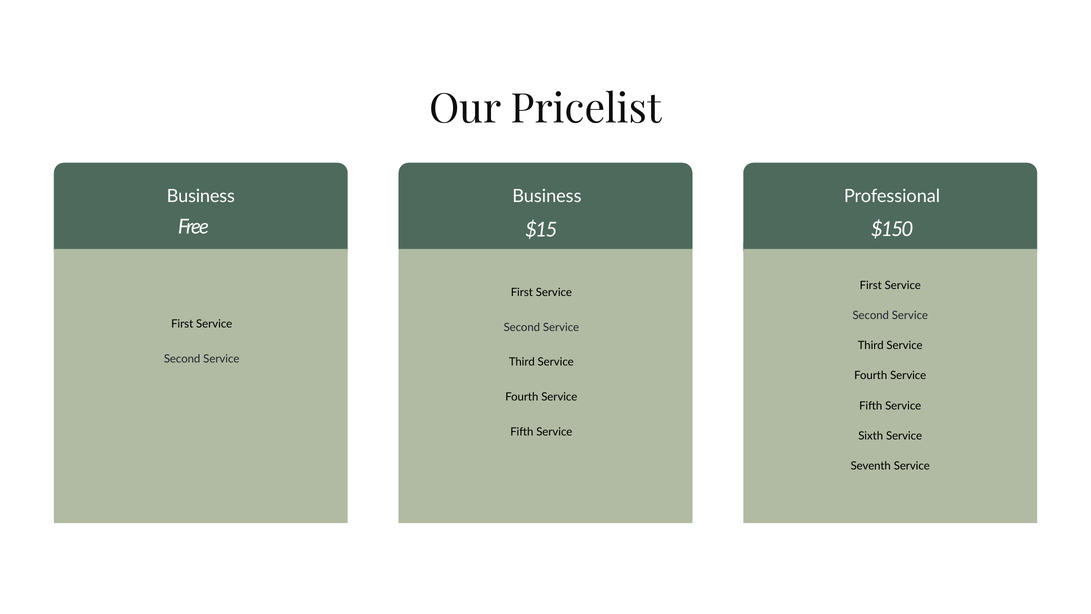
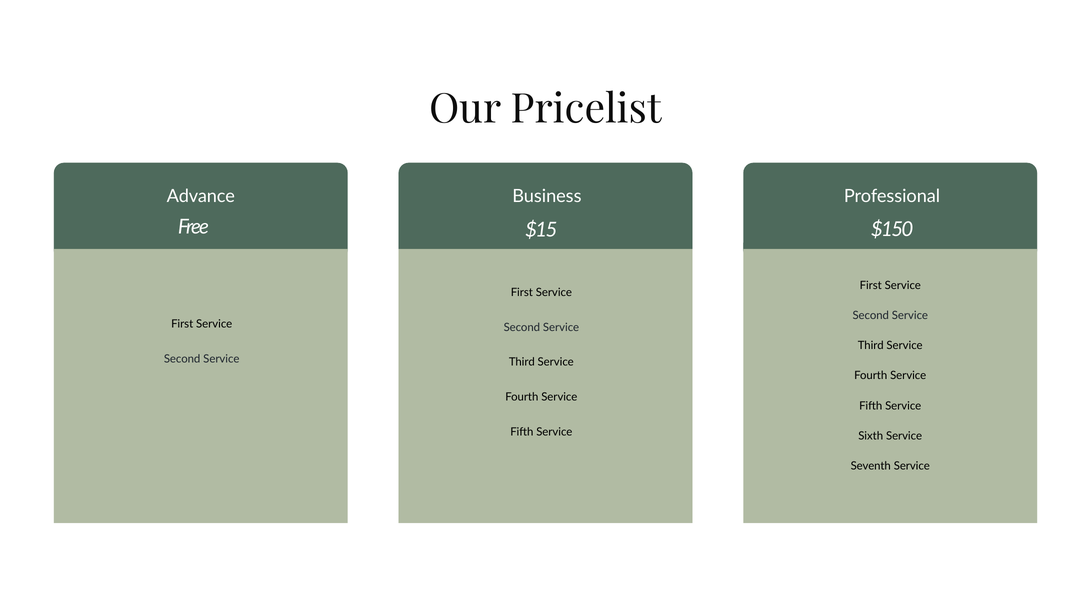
Business: Business -> Advance (201, 196)
